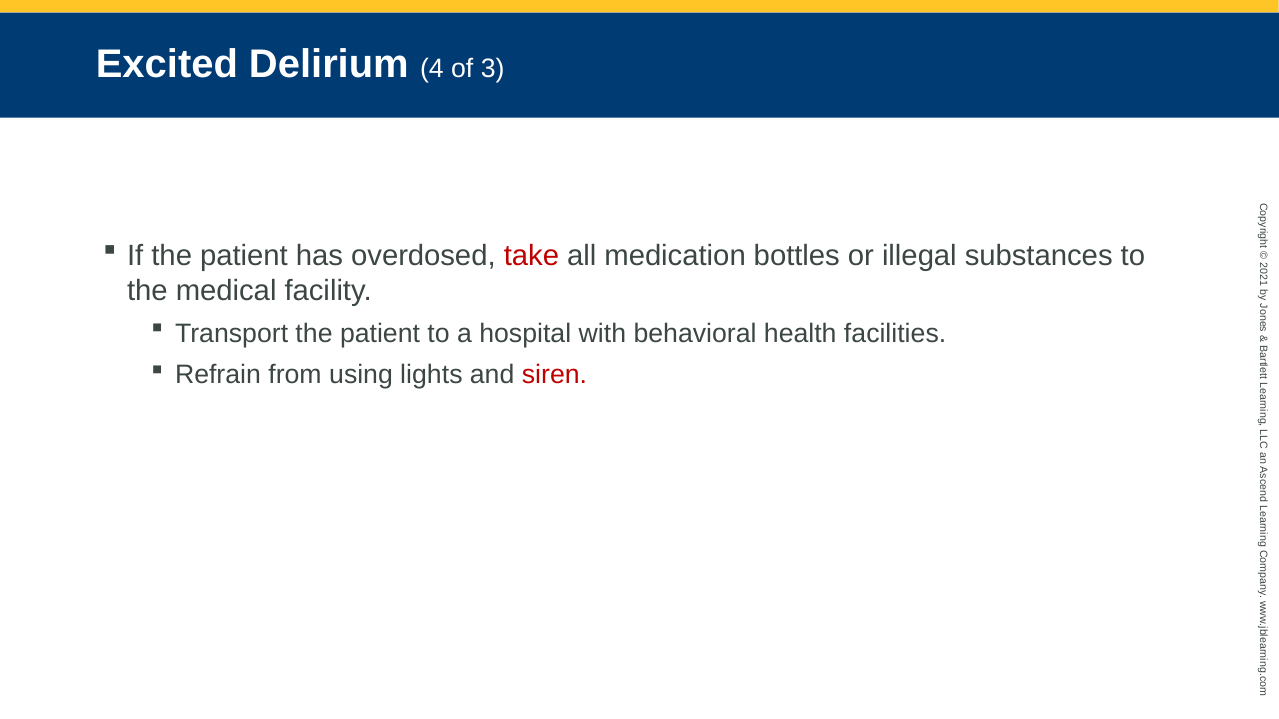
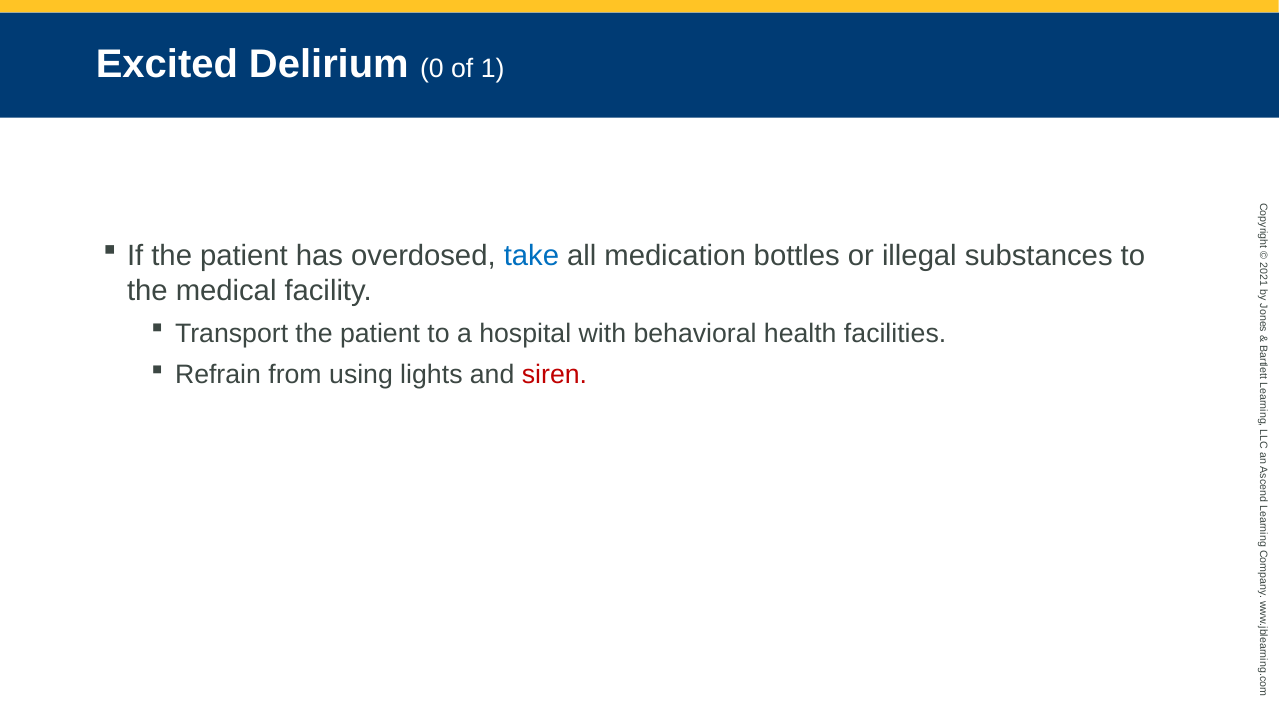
Delirium 4: 4 -> 0 (432, 69)
of 3: 3 -> 1 (493, 69)
take colour: red -> blue (531, 256)
